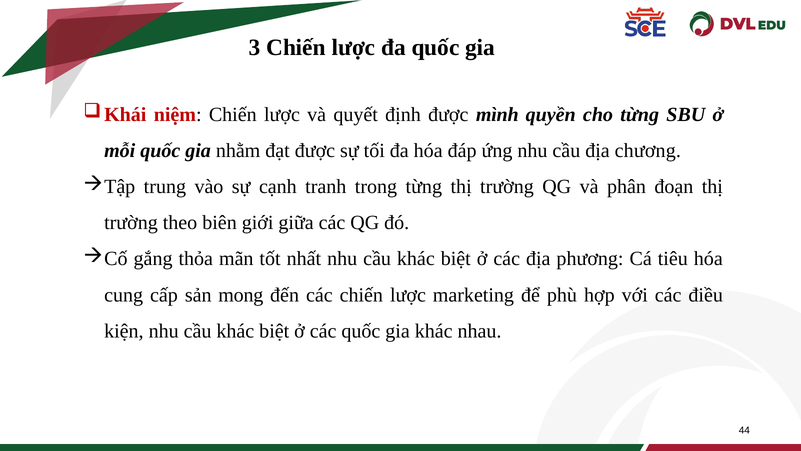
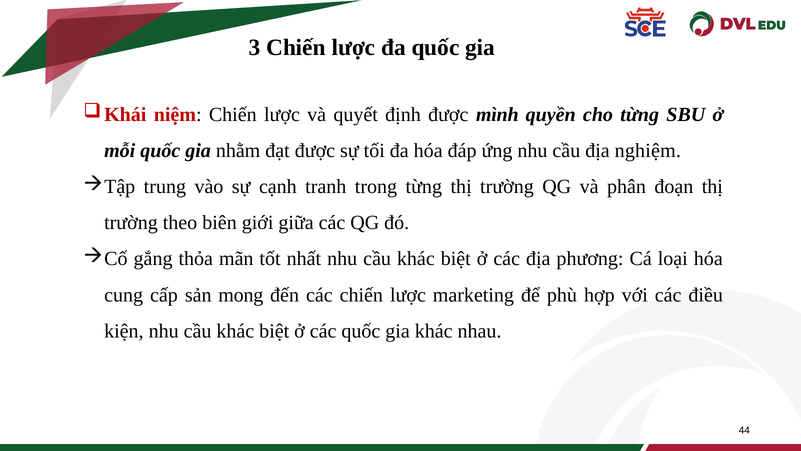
chương: chương -> nghiệm (648, 150)
tiêu: tiêu -> loại (673, 259)
